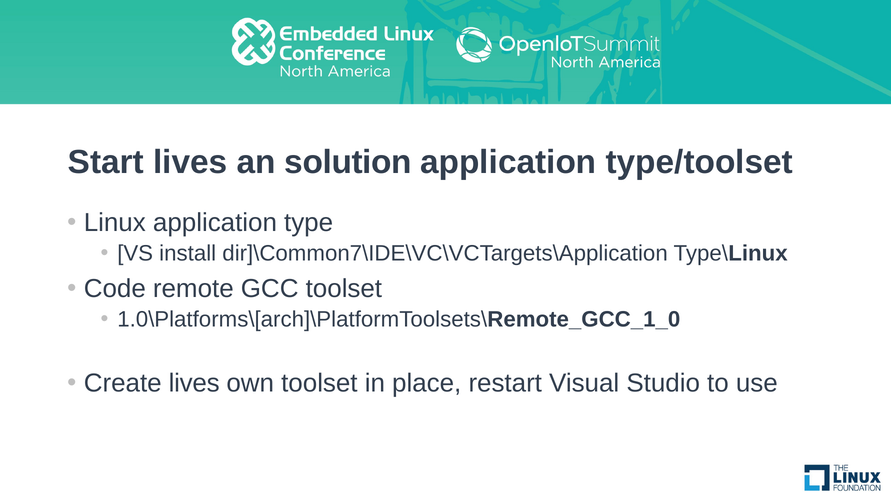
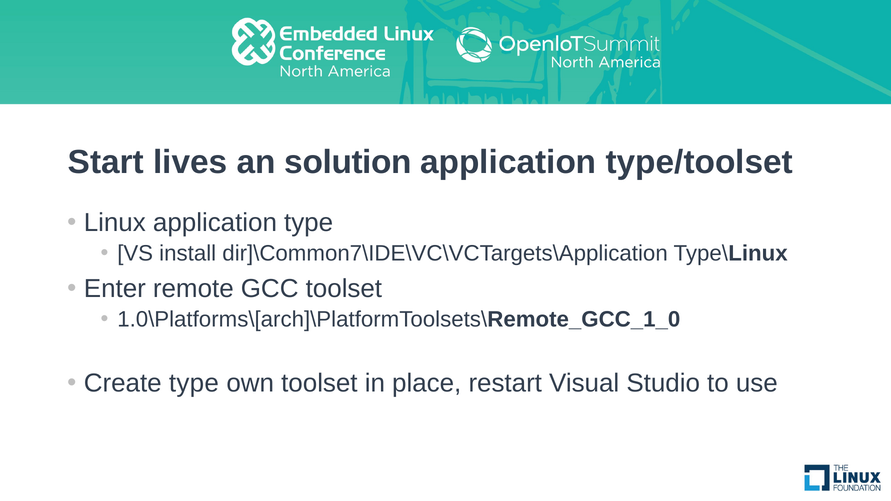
Code: Code -> Enter (115, 289)
Create lives: lives -> type (194, 383)
